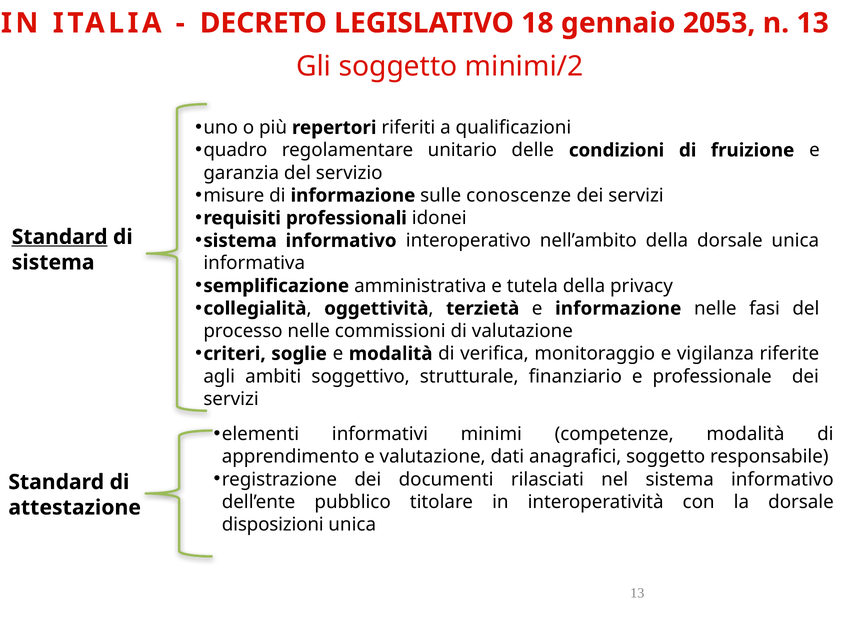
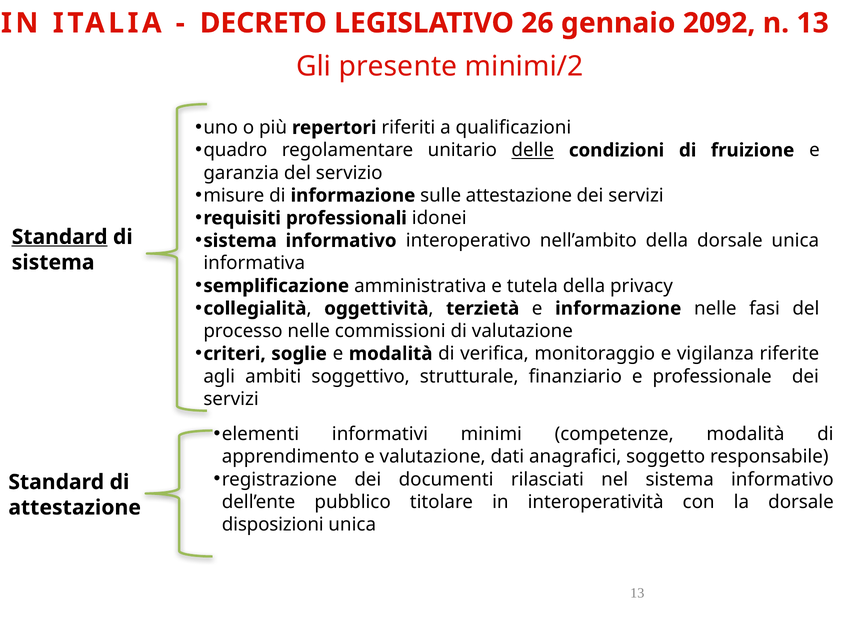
18: 18 -> 26 (537, 23)
2053: 2053 -> 2092 (719, 23)
Gli soggetto: soggetto -> presente (398, 66)
delle underline: none -> present (533, 150)
sulle conoscenze: conoscenze -> attestazione (519, 195)
